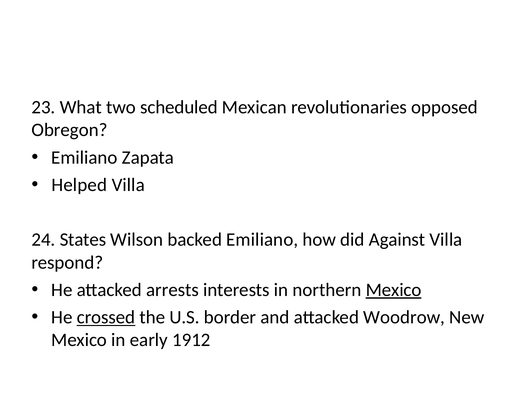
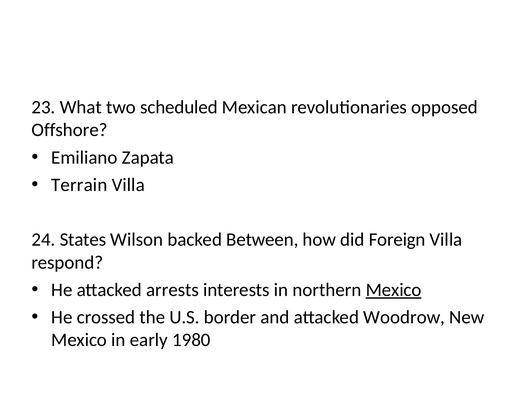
Obregon: Obregon -> Offshore (70, 130)
Helped: Helped -> Terrain (79, 185)
backed Emiliano: Emiliano -> Between (262, 240)
Against: Against -> Foreign (397, 240)
crossed underline: present -> none (106, 317)
1912: 1912 -> 1980 (191, 340)
